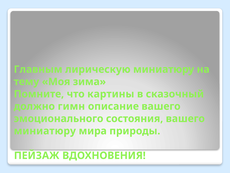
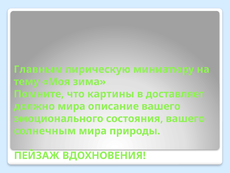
сказочный: сказочный -> доставляет (175, 94)
должно гимн: гимн -> мира (71, 106)
миниатюру: миниатюру -> солнечным (45, 131)
